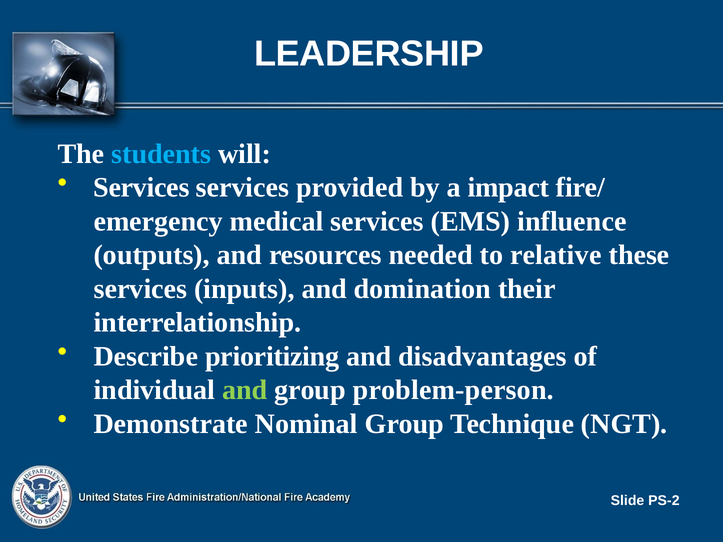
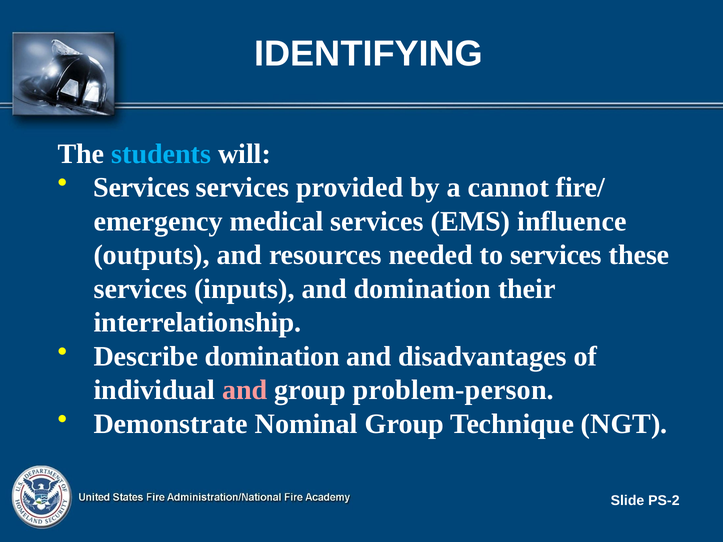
LEADERSHIP: LEADERSHIP -> IDENTIFYING (369, 54)
impact: impact -> cannot (508, 188)
to relative: relative -> services (556, 255)
Describe prioritizing: prioritizing -> domination (272, 357)
and colour: light green -> pink (245, 390)
